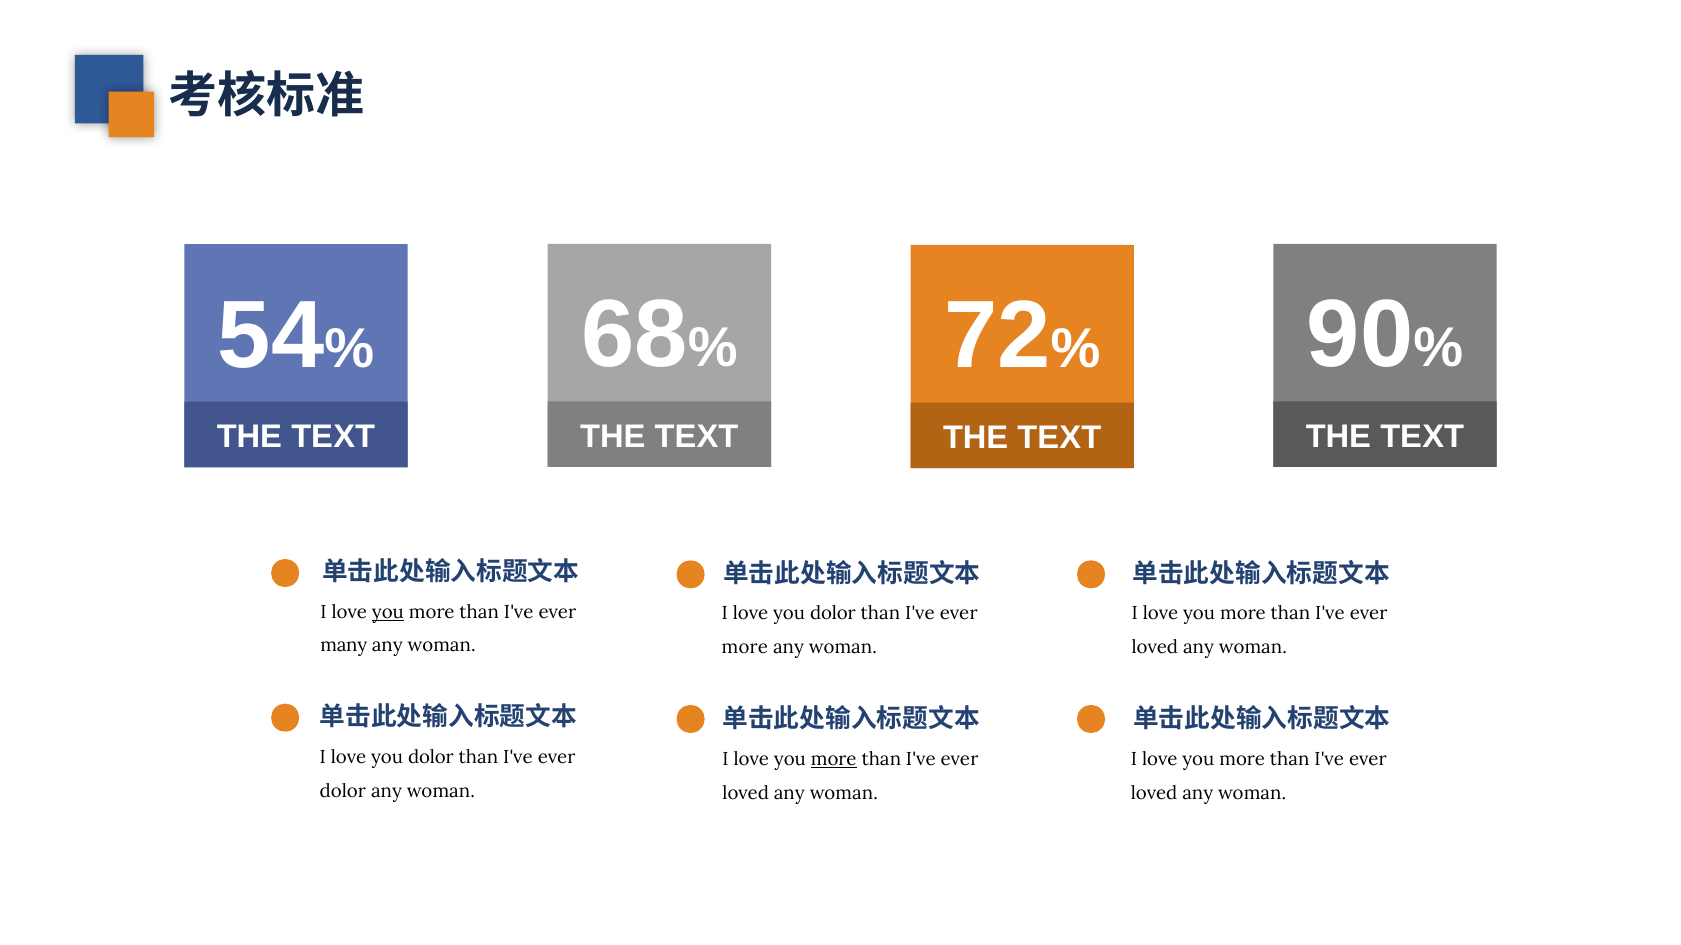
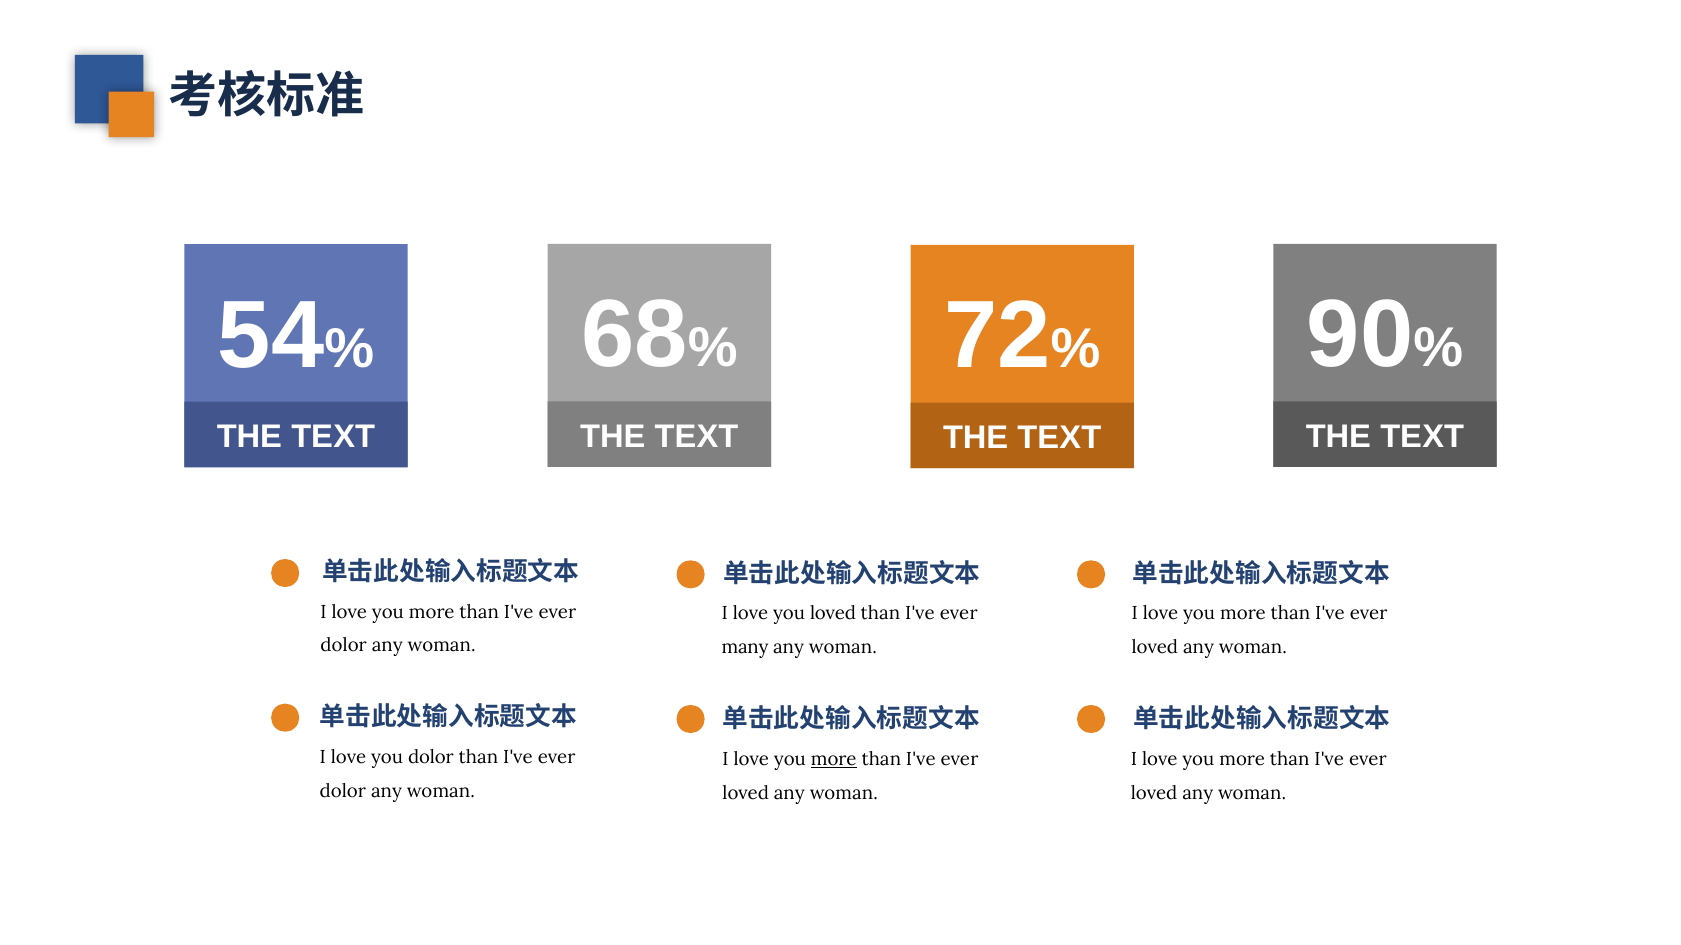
you underline: present -> none (388, 613)
dolor: dolor -> loved (833, 614)
many: many -> dolor (344, 646)
more: more -> many (745, 647)
